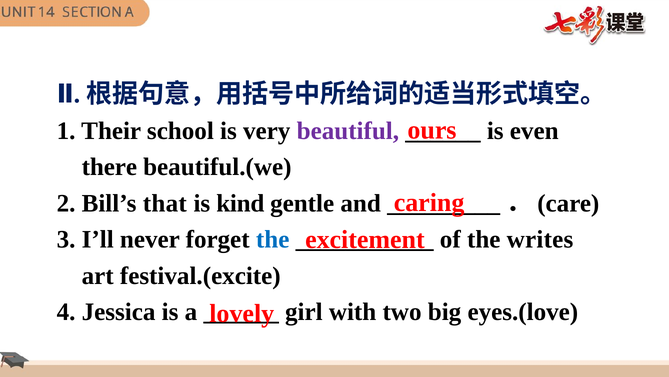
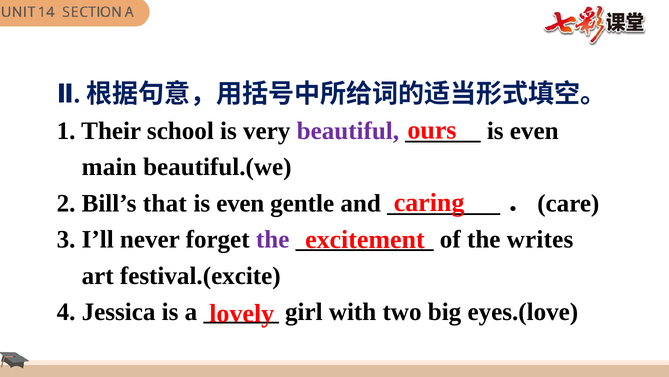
there: there -> main (109, 167)
kind: kind -> even (240, 203)
the colour: blue -> purple (273, 239)
